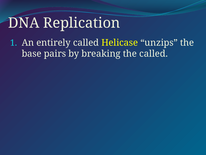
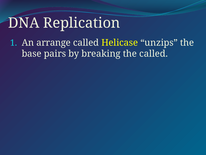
entirely: entirely -> arrange (54, 43)
